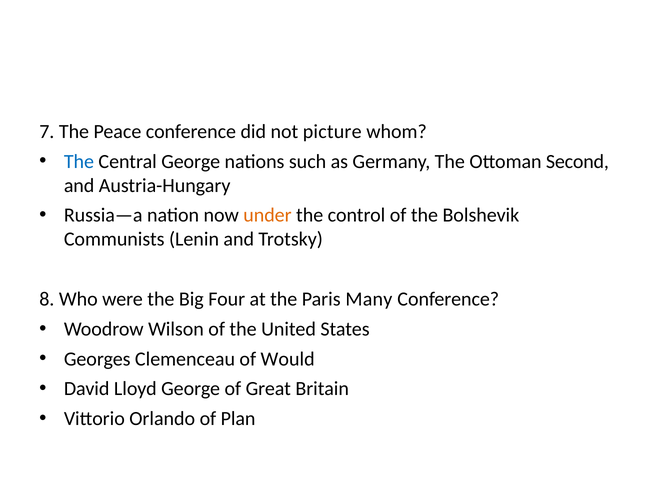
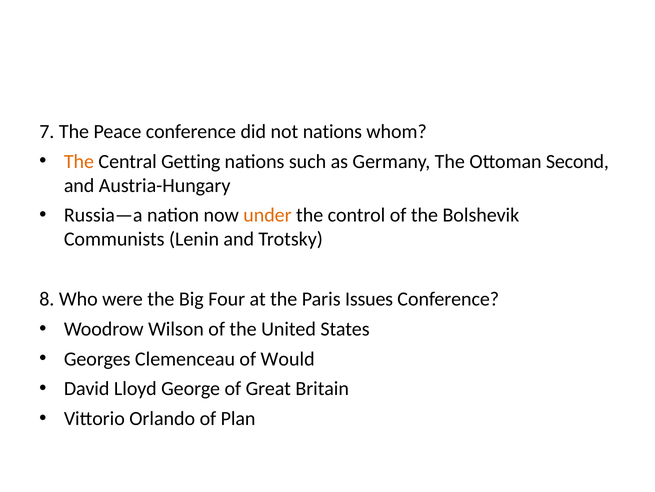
not picture: picture -> nations (332, 131)
The colour: blue -> orange (79, 161)
Central George: George -> Getting (191, 161)
Many: Many -> Issues (369, 299)
